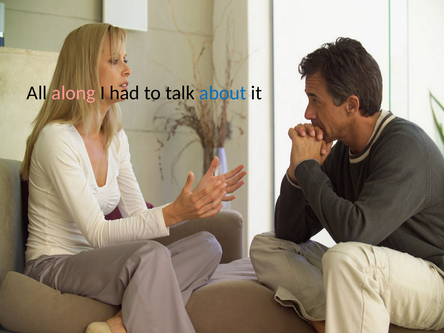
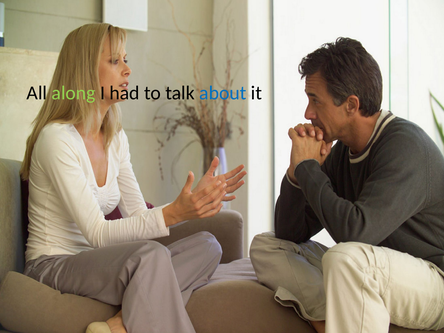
along colour: pink -> light green (74, 93)
